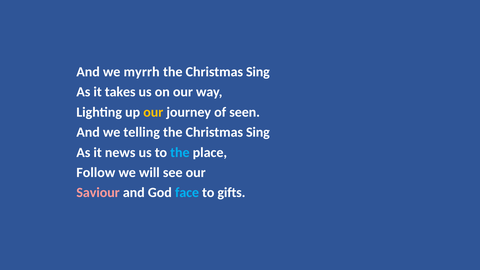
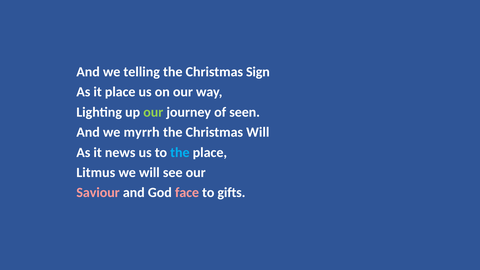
myrrh: myrrh -> telling (142, 72)
Sing: Sing -> Sign (258, 72)
it takes: takes -> place (120, 92)
our colour: yellow -> light green (153, 112)
telling: telling -> myrrh (142, 132)
Sing: Sing -> Will (258, 132)
Follow: Follow -> Litmus (96, 173)
face colour: light blue -> pink (187, 193)
